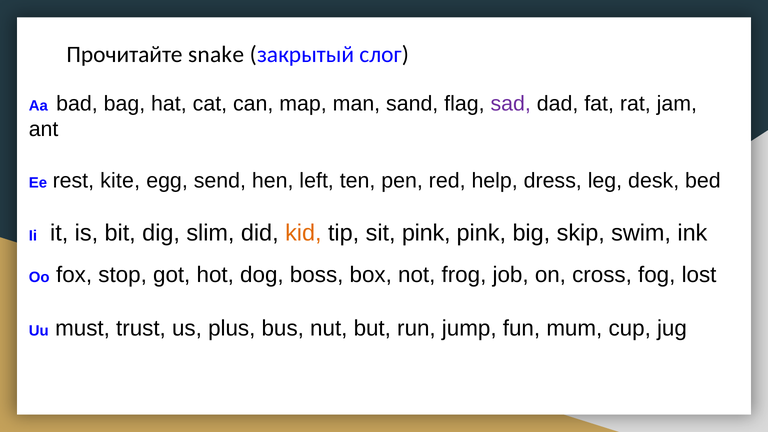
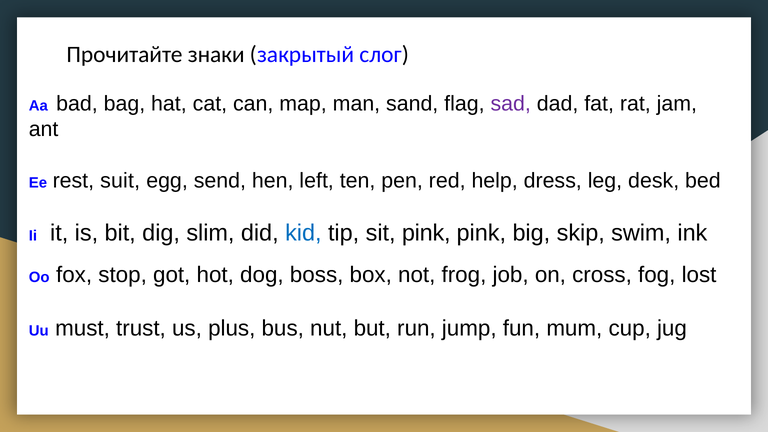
snake: snake -> знаки (216, 54)
kite: kite -> suit (120, 180)
kid colour: orange -> blue (303, 233)
